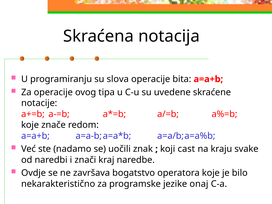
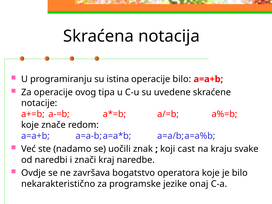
slova: slova -> istina (118, 79)
operacije bita: bita -> bilo (182, 79)
